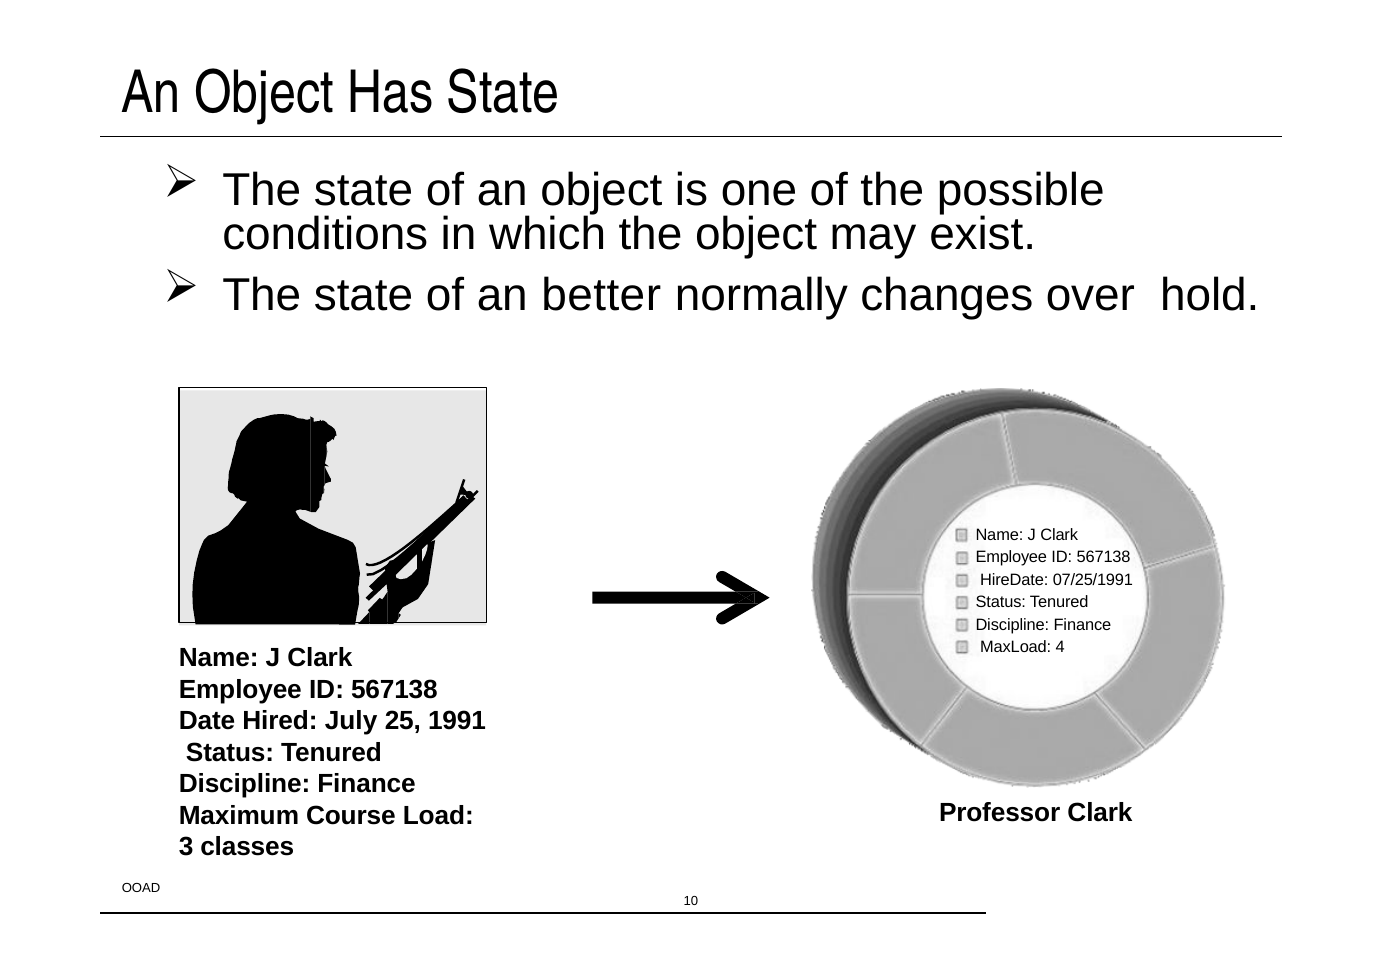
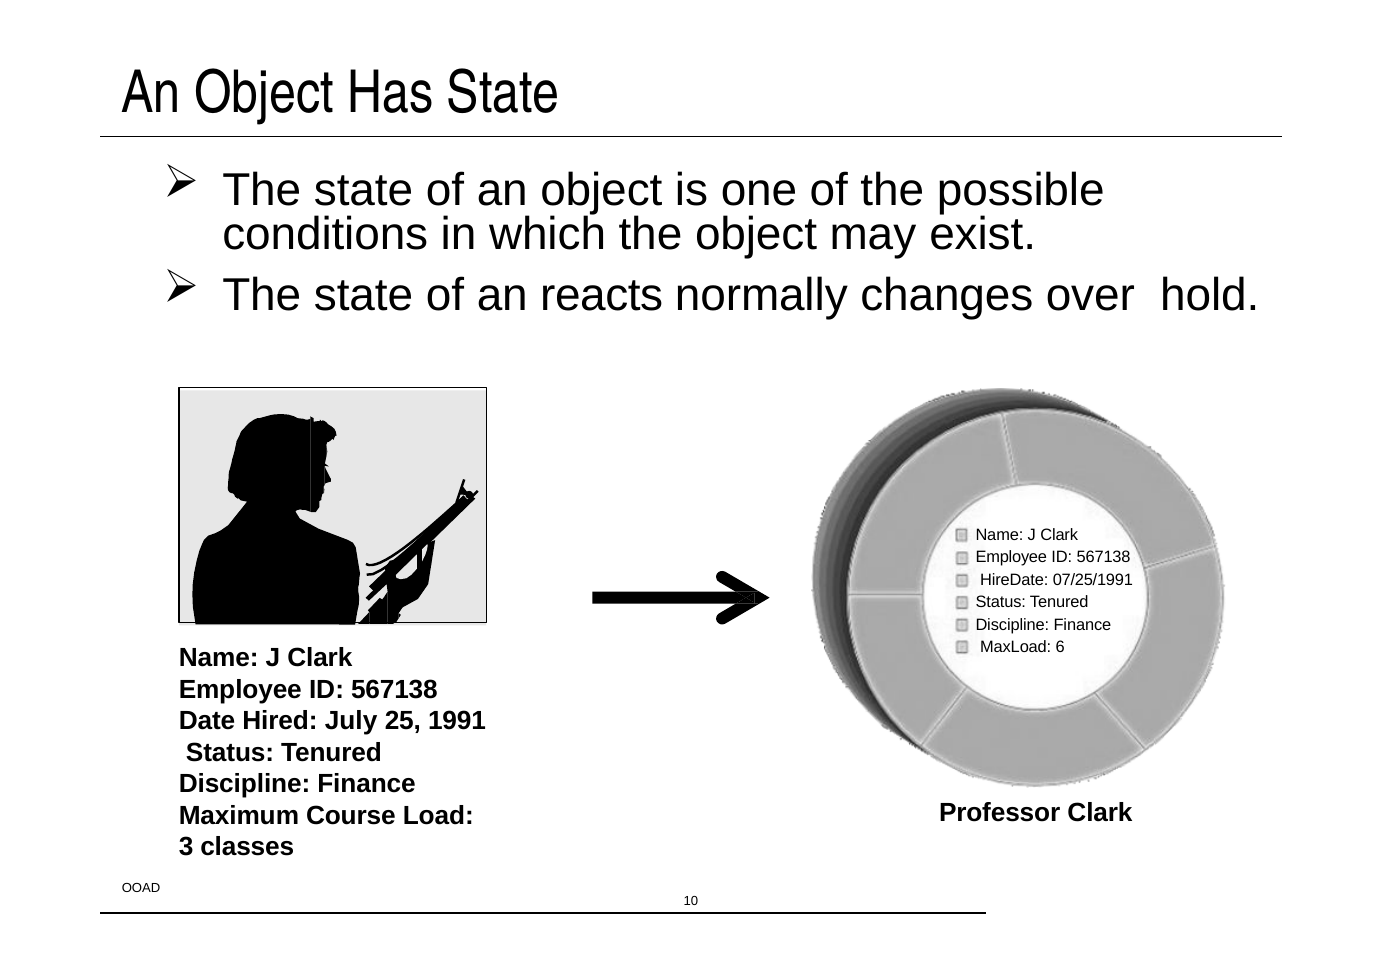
better: better -> reacts (602, 295)
4: 4 -> 6 (1060, 647)
